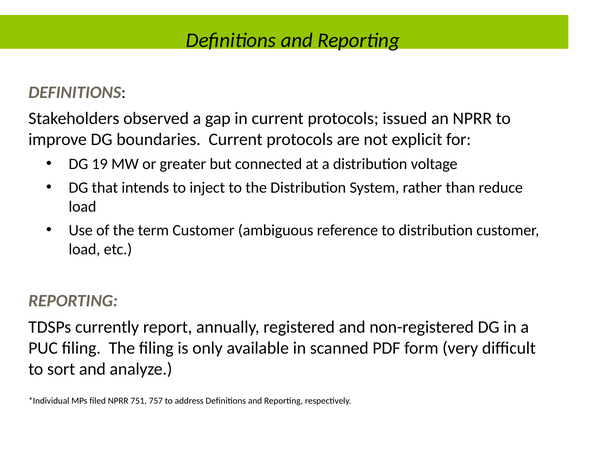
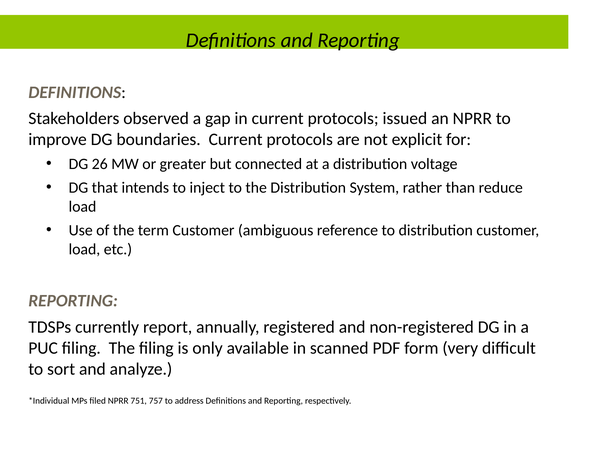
19: 19 -> 26 (100, 164)
